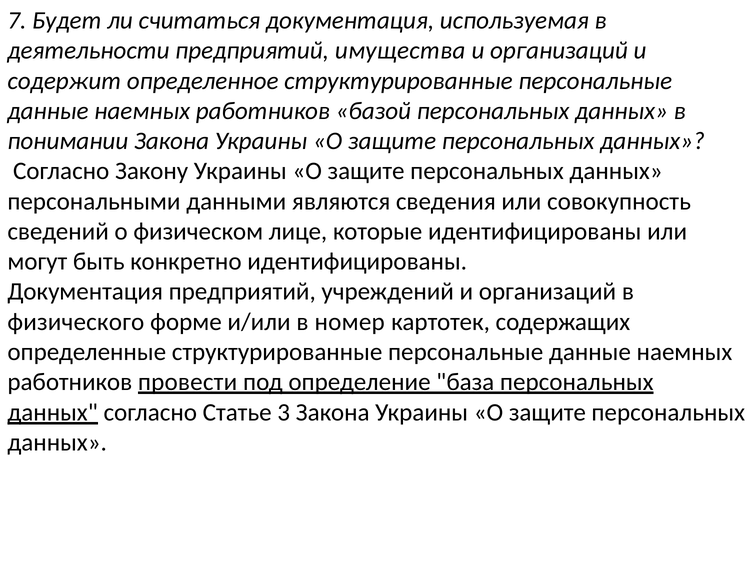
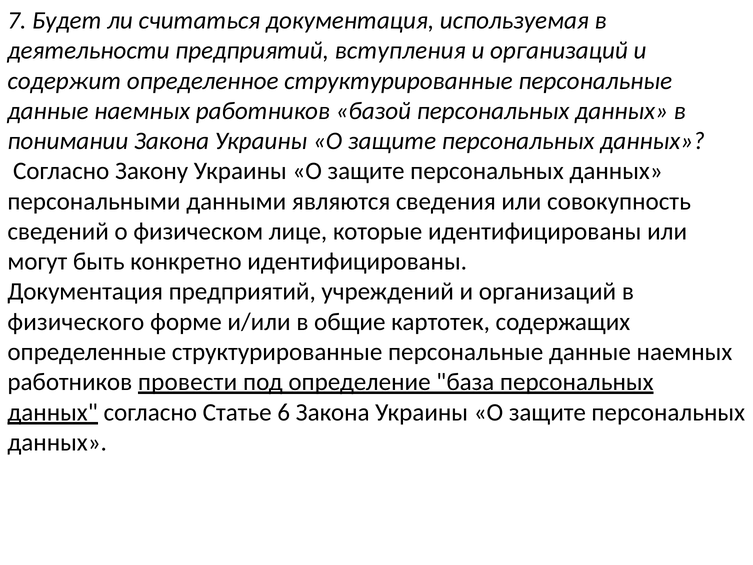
имущества: имущества -> вступления (400, 51)
номер: номер -> общие (350, 322)
3: 3 -> 6 (284, 412)
